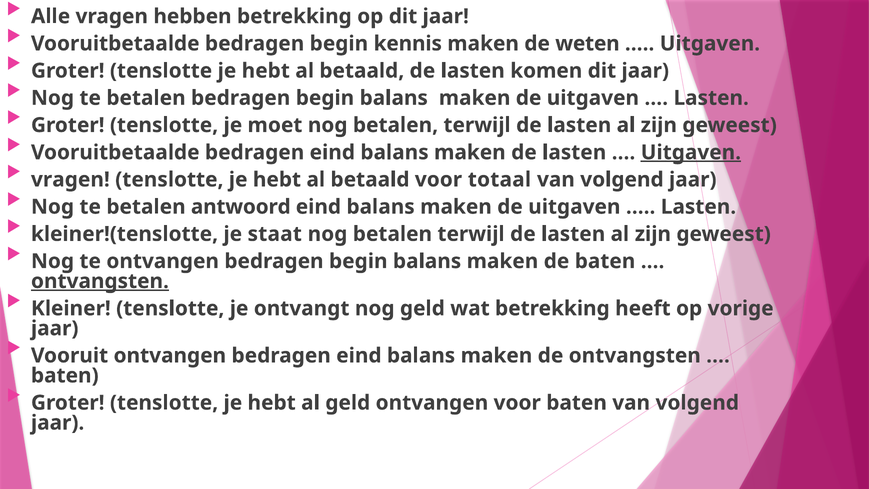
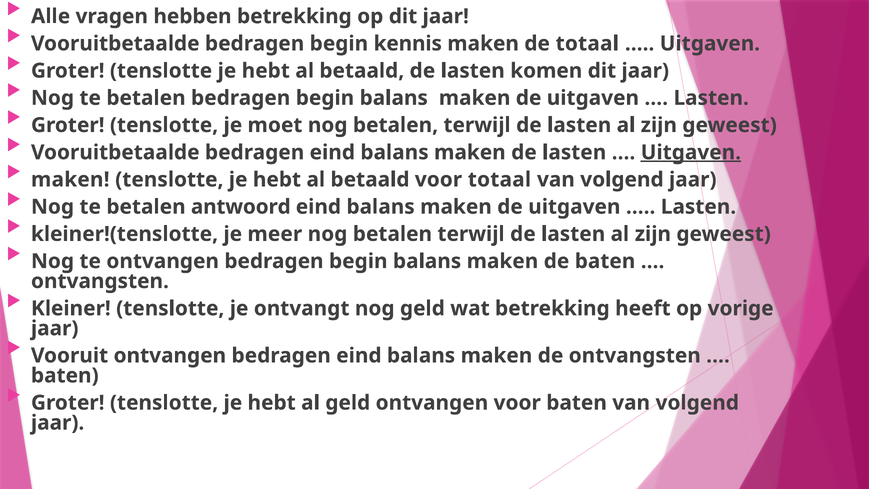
de weten: weten -> totaal (587, 44)
vragen: vragen -> maken (70, 180)
staat: staat -> meer (275, 234)
ontvangsten underline: present -> none (100, 281)
